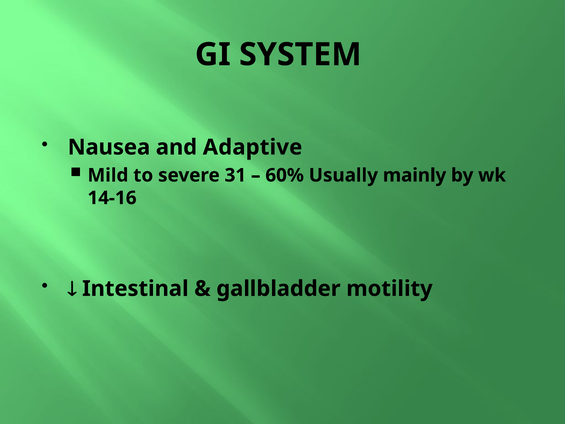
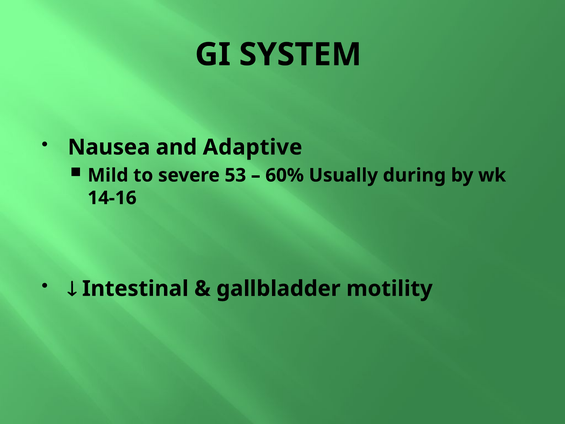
31: 31 -> 53 (235, 175)
mainly: mainly -> during (414, 175)
